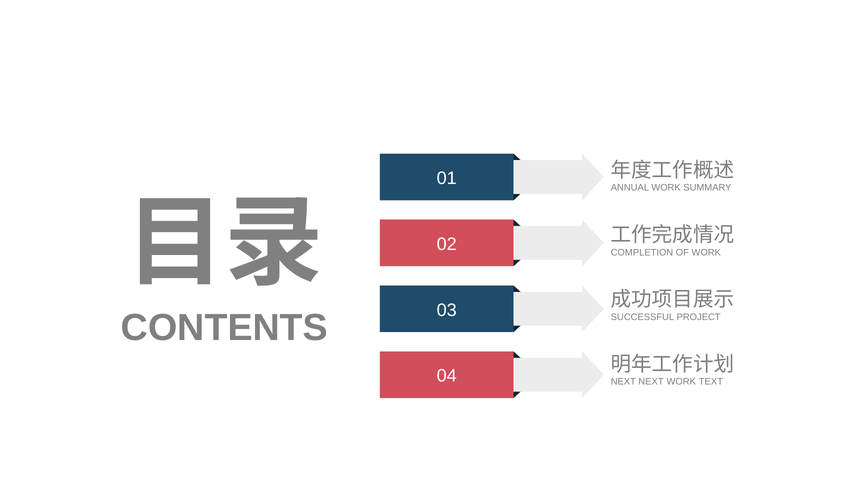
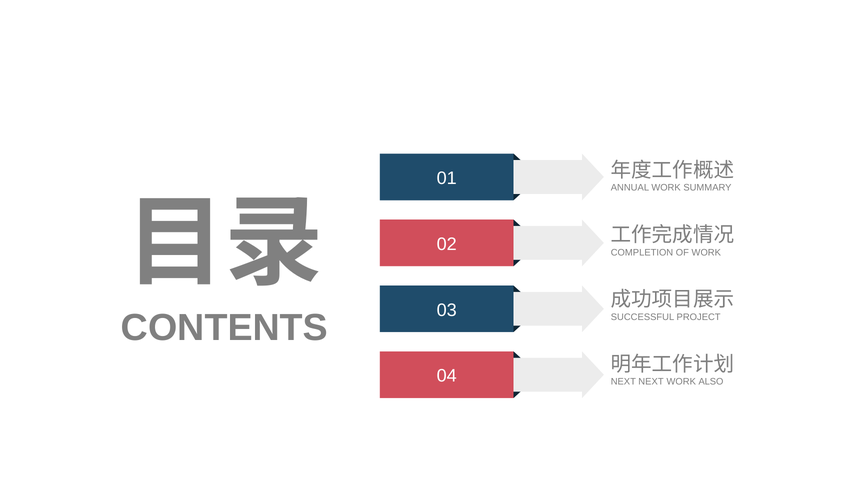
TEXT: TEXT -> ALSO (711, 381)
